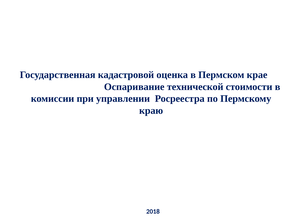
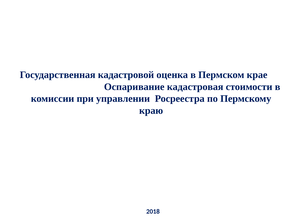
технической: технической -> кадастровая (195, 87)
